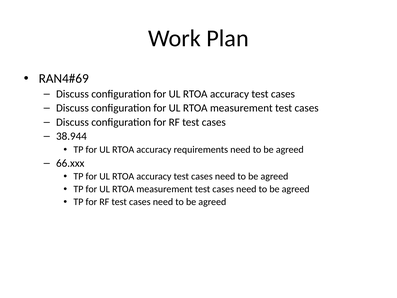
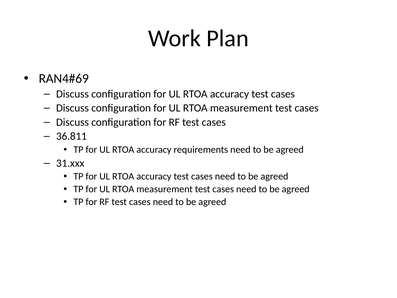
38.944: 38.944 -> 36.811 (71, 136)
66.xxx: 66.xxx -> 31.xxx (70, 163)
